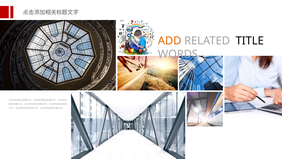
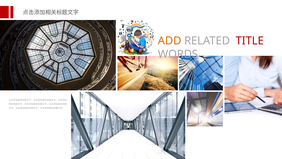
TITLE colour: black -> red (250, 41)
